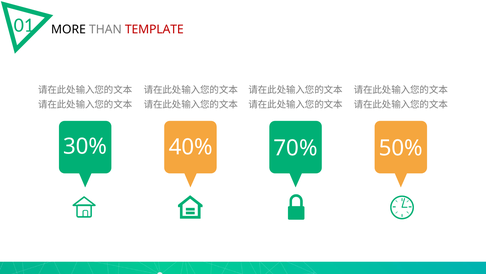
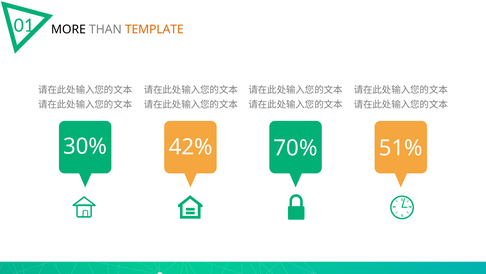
TEMPLATE colour: red -> orange (154, 29)
40%: 40% -> 42% (191, 147)
50%: 50% -> 51% (401, 148)
